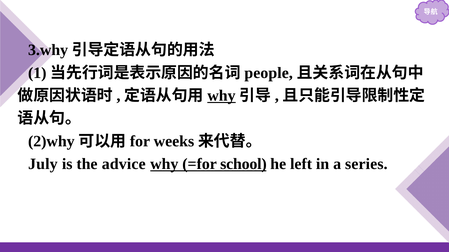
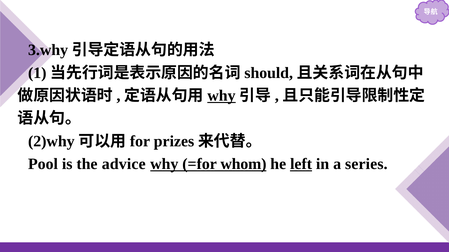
people: people -> should (269, 73)
weeks: weeks -> prizes (174, 141)
July: July -> Pool (43, 164)
school: school -> whom (243, 164)
left underline: none -> present (301, 164)
